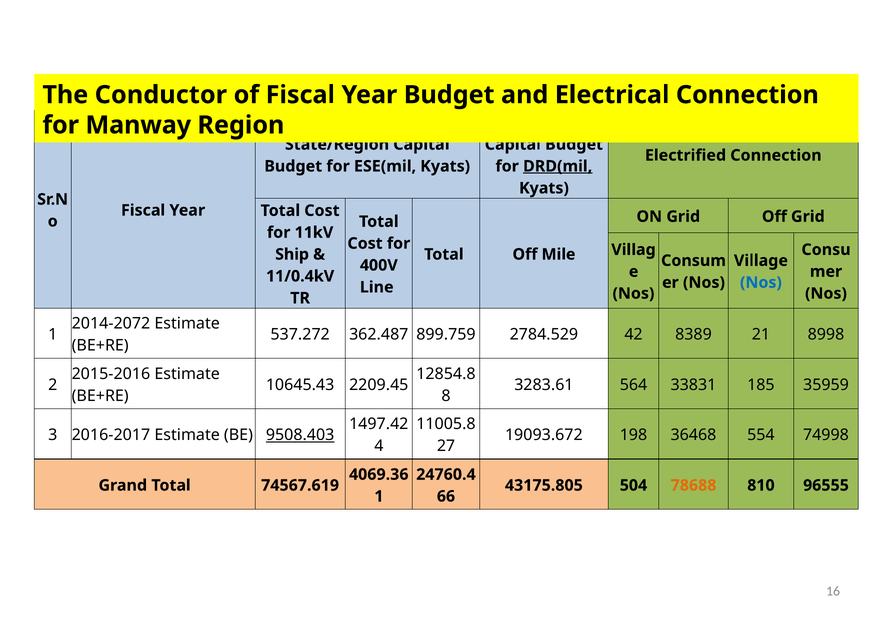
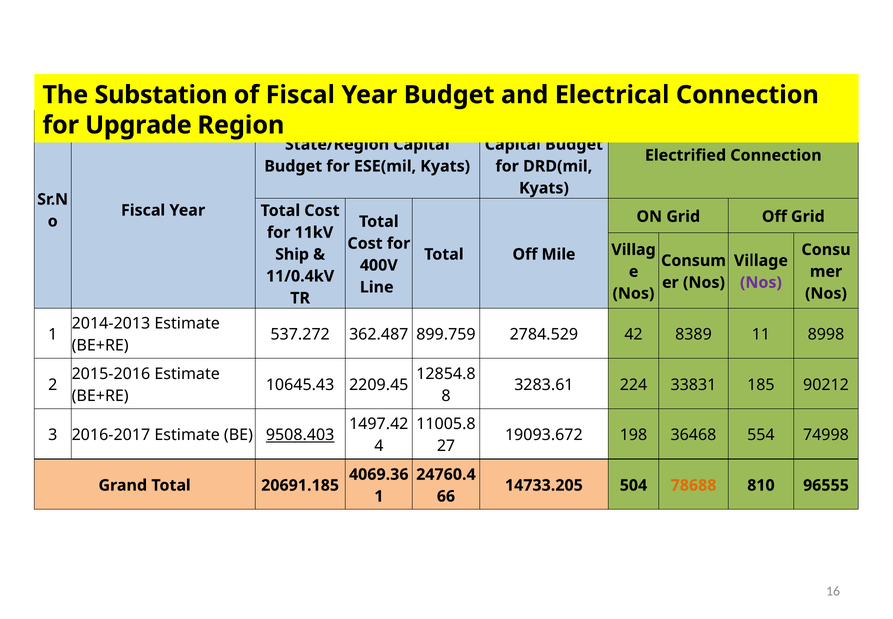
Conductor: Conductor -> Substation (161, 95)
Manway: Manway -> Upgrade (138, 125)
DRD(mil underline: present -> none (558, 166)
Nos colour: blue -> purple (761, 282)
2014-2072: 2014-2072 -> 2014-2013 (111, 323)
21: 21 -> 11 (761, 334)
564: 564 -> 224 (634, 384)
35959: 35959 -> 90212 (826, 384)
74567.619: 74567.619 -> 20691.185 (300, 485)
43175.805: 43175.805 -> 14733.205 (544, 485)
